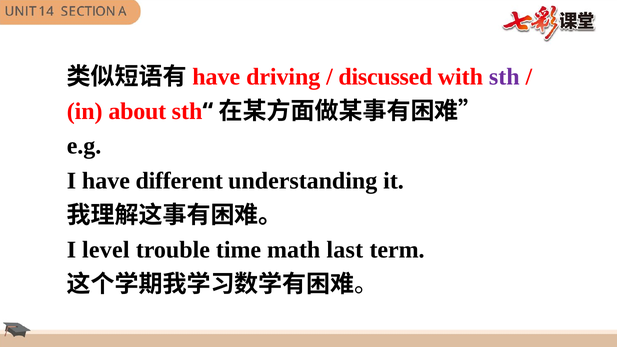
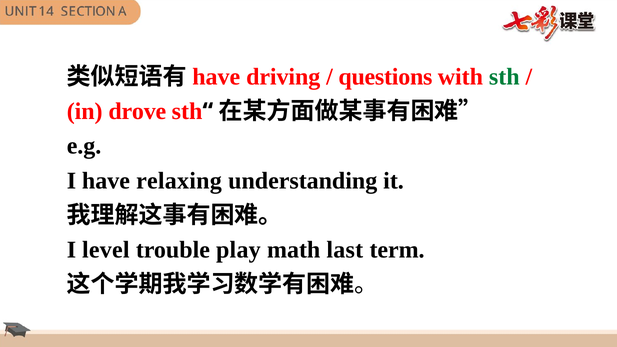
discussed: discussed -> questions (385, 77)
sth colour: purple -> green (504, 77)
about: about -> drove (137, 111)
different: different -> relaxing (179, 181)
time: time -> play (238, 250)
